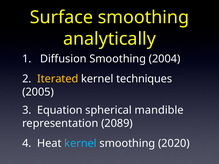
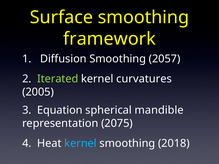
analytically: analytically -> framework (109, 39)
2004: 2004 -> 2057 (165, 59)
Iterated colour: yellow -> light green (58, 79)
techniques: techniques -> curvatures (144, 79)
2089: 2089 -> 2075 (117, 123)
2020: 2020 -> 2018 (174, 144)
